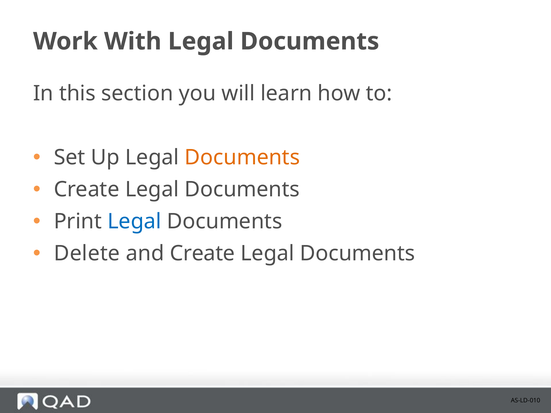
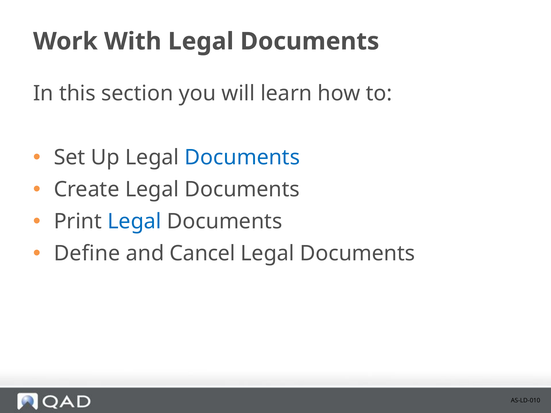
Documents colour: orange -> blue (242, 158)
Delete: Delete -> Define (87, 254)
and Create: Create -> Cancel (202, 254)
